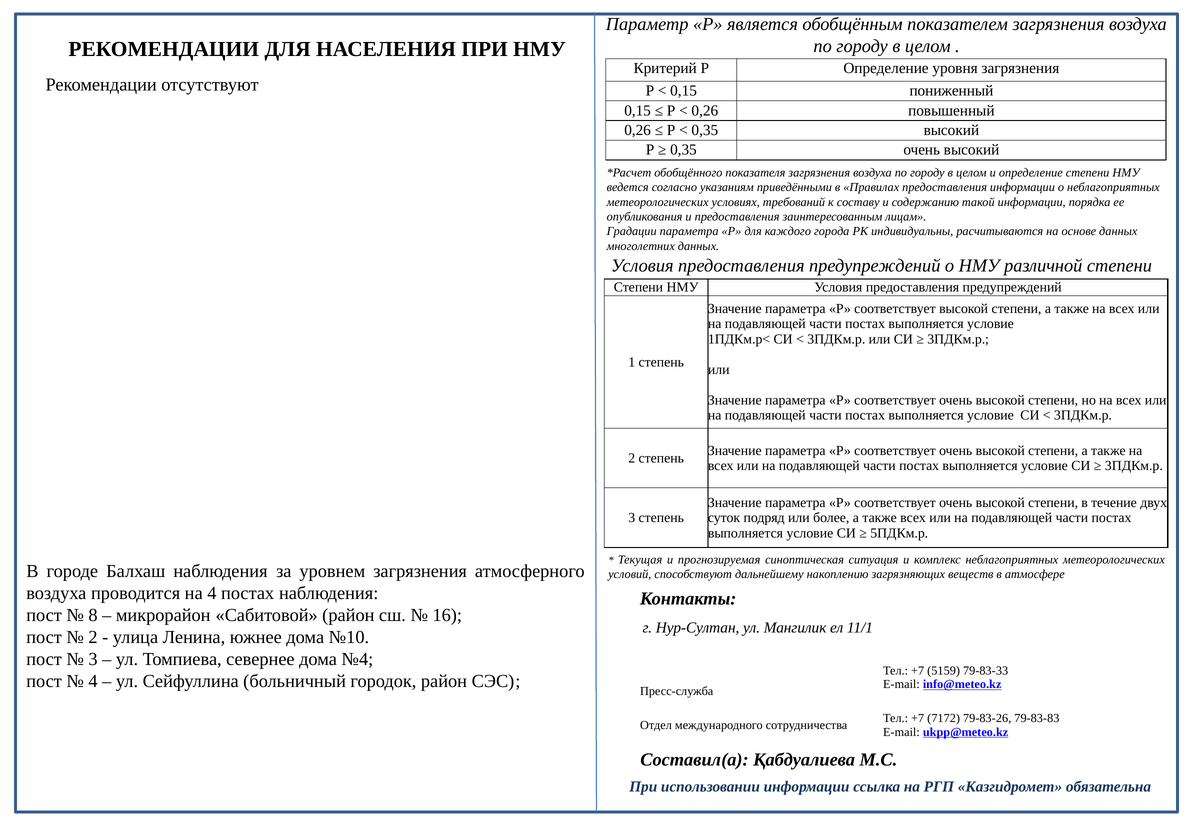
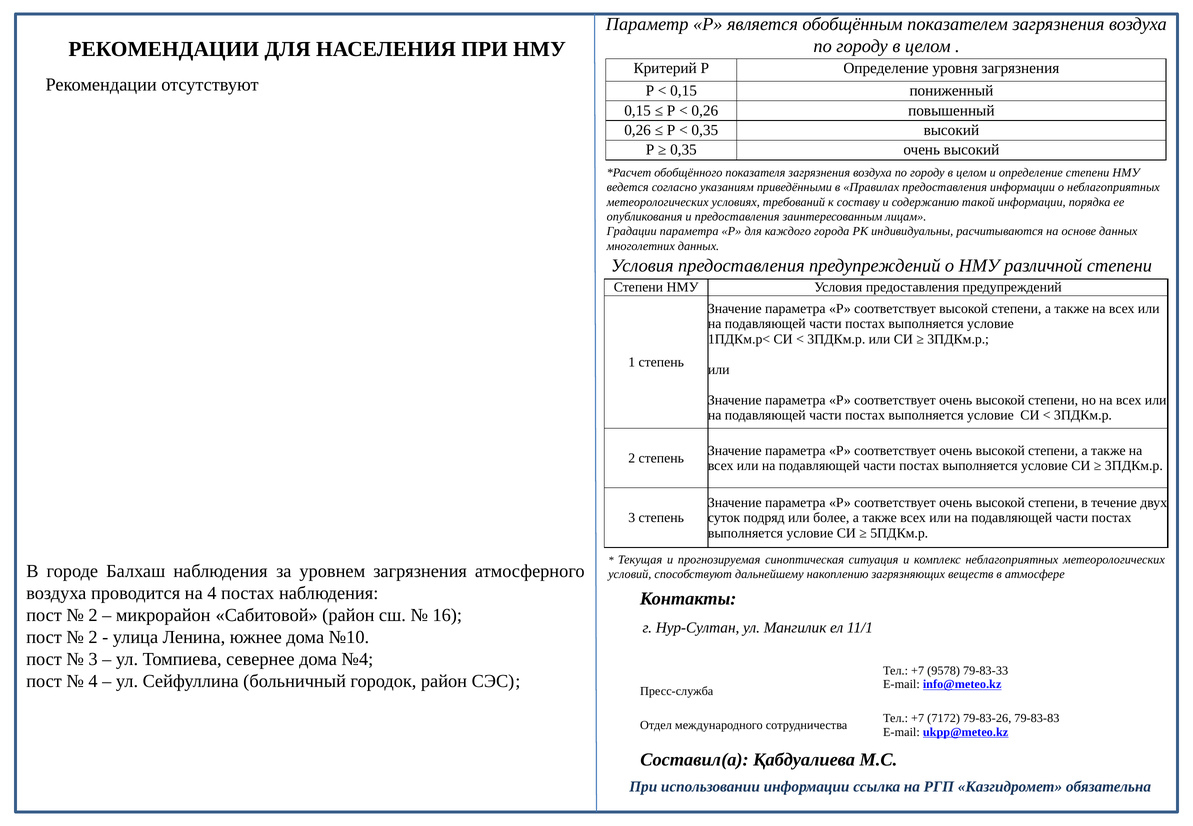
8: 8 -> 2 (93, 615)
5159: 5159 -> 9578 (944, 671)
